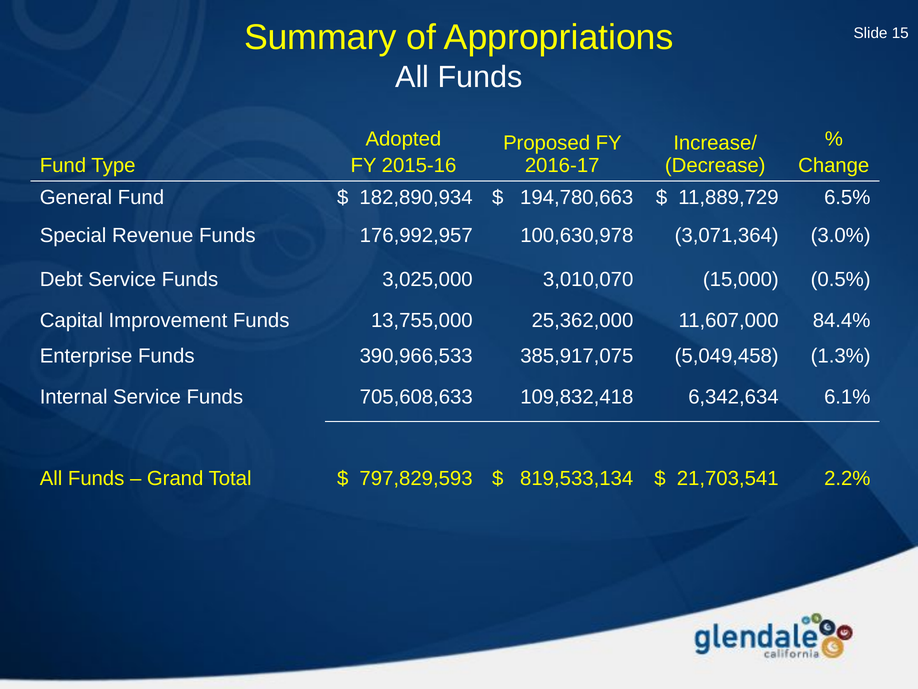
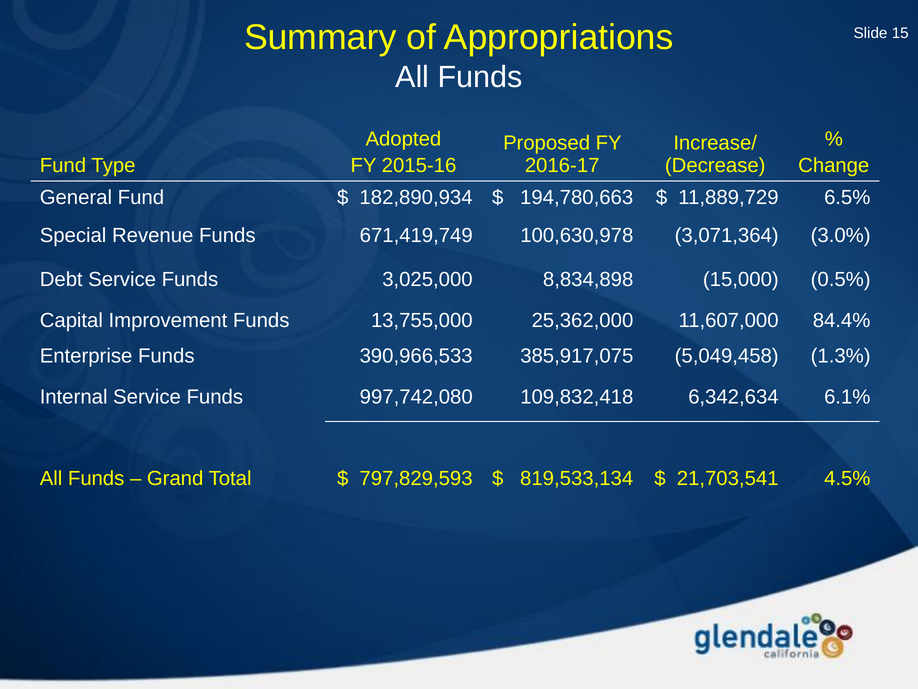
176,992,957: 176,992,957 -> 671,419,749 (416, 235)
3,010,070: 3,010,070 -> 8,834,898 (588, 280)
705,608,633: 705,608,633 -> 997,742,080 (416, 397)
2.2%: 2.2% -> 4.5% (847, 478)
